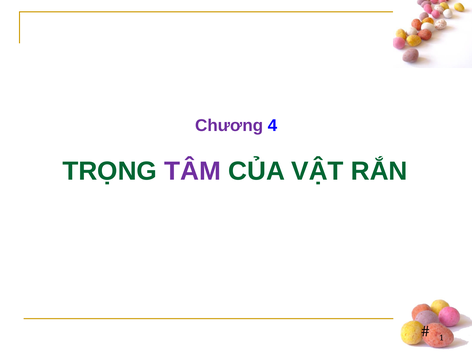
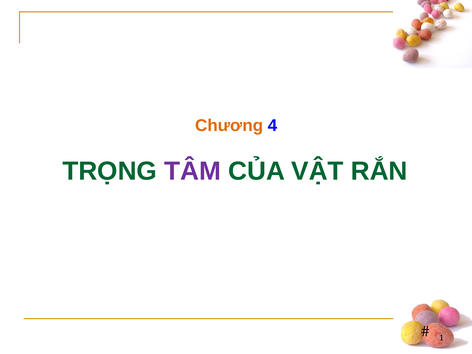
Chương colour: purple -> orange (229, 126)
